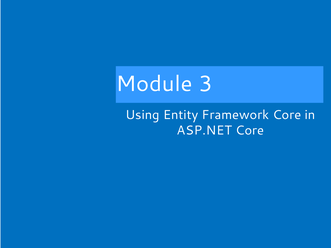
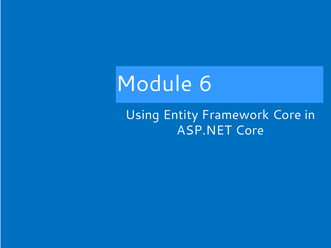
3: 3 -> 6 (206, 84)
